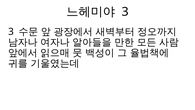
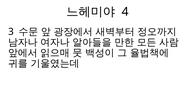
3: 3 -> 4 (125, 12)
